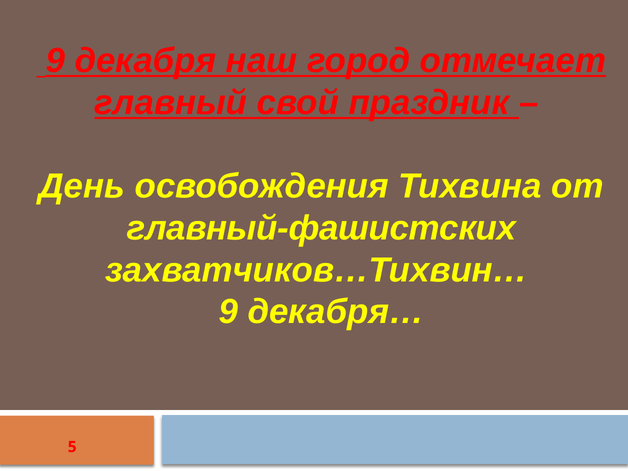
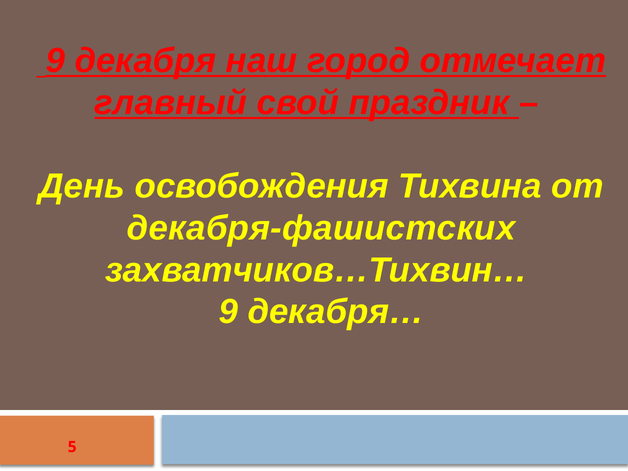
главный-фашистских: главный-фашистских -> декабря-фашистских (321, 228)
